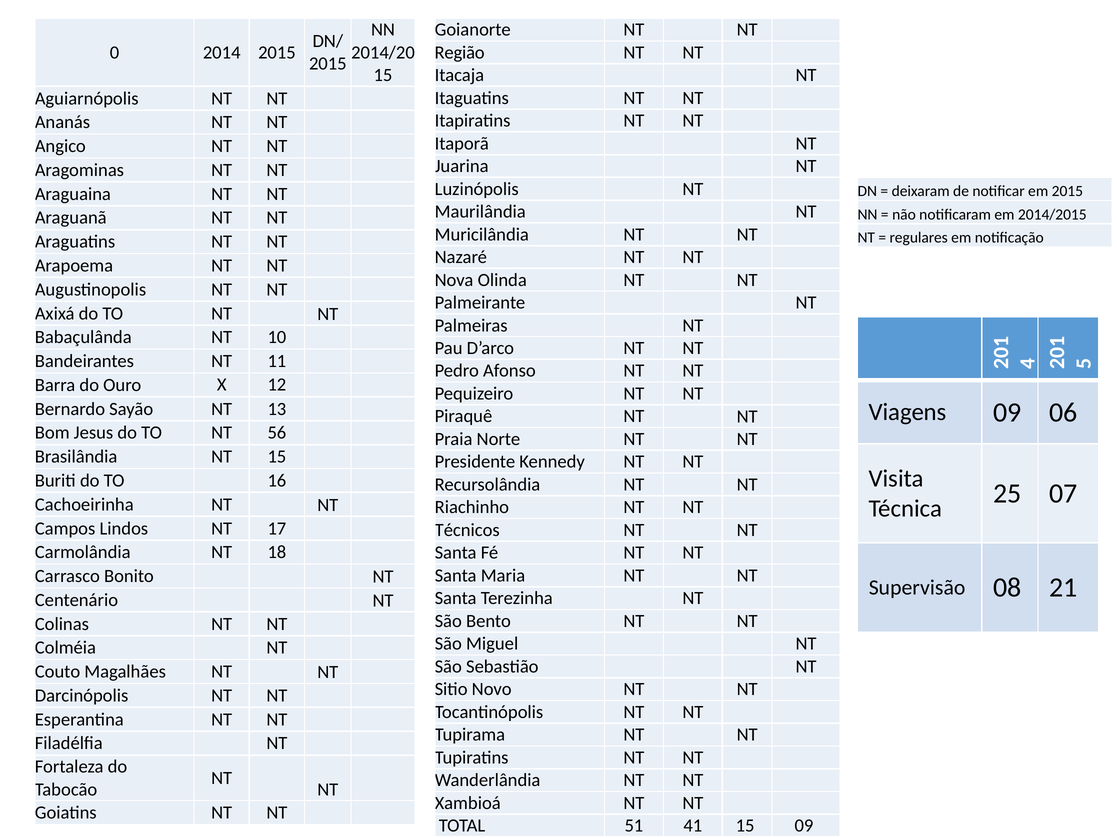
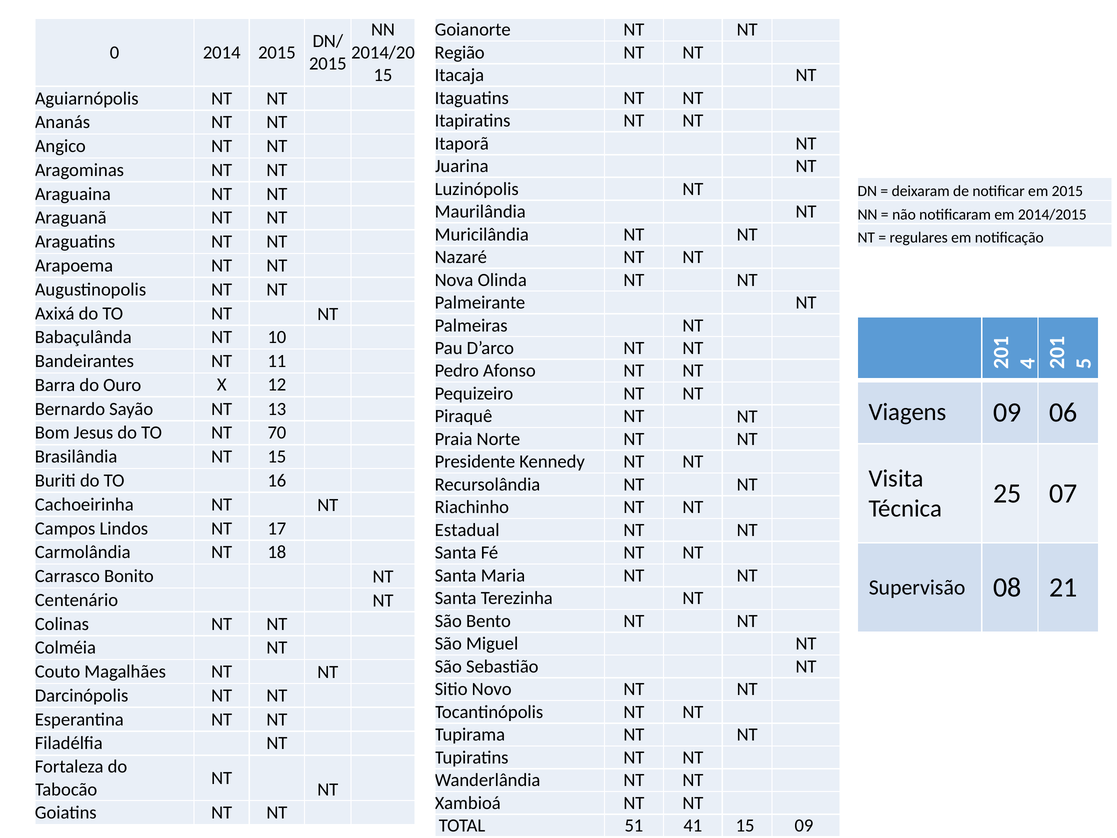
56: 56 -> 70 (277, 433)
Técnicos: Técnicos -> Estadual (467, 530)
